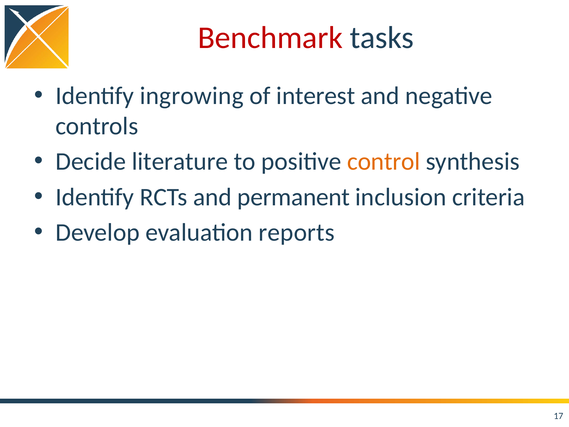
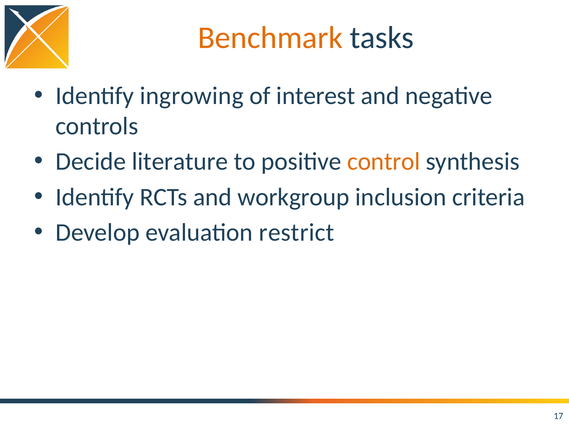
Benchmark colour: red -> orange (270, 38)
permanent: permanent -> workgroup (293, 197)
reports: reports -> restrict (297, 232)
